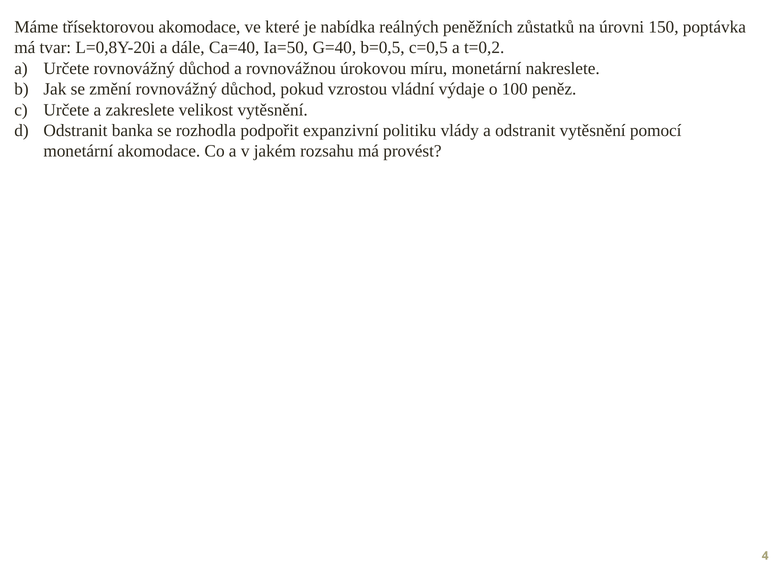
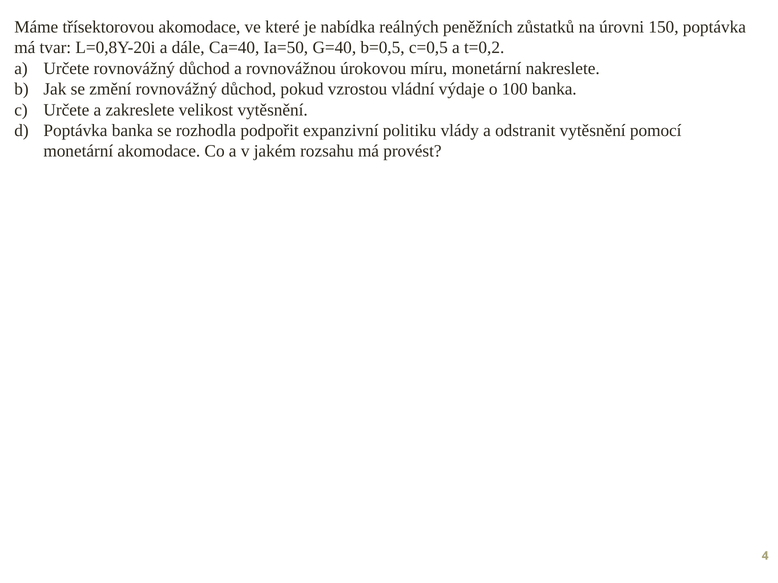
100 peněz: peněz -> banka (554, 89)
Odstranit: Odstranit -> Poptávka (75, 131)
